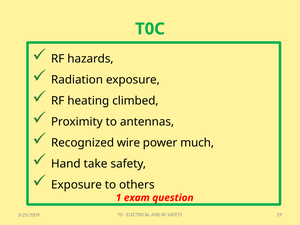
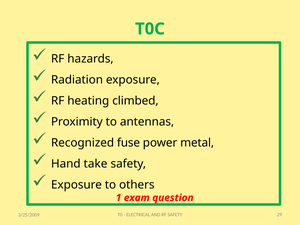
wire: wire -> fuse (128, 143)
much: much -> metal (197, 143)
